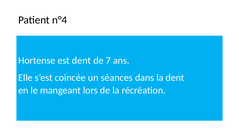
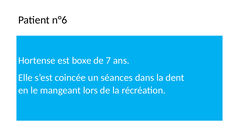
n°4: n°4 -> n°6 (60, 20)
est dent: dent -> boxe (82, 61)
